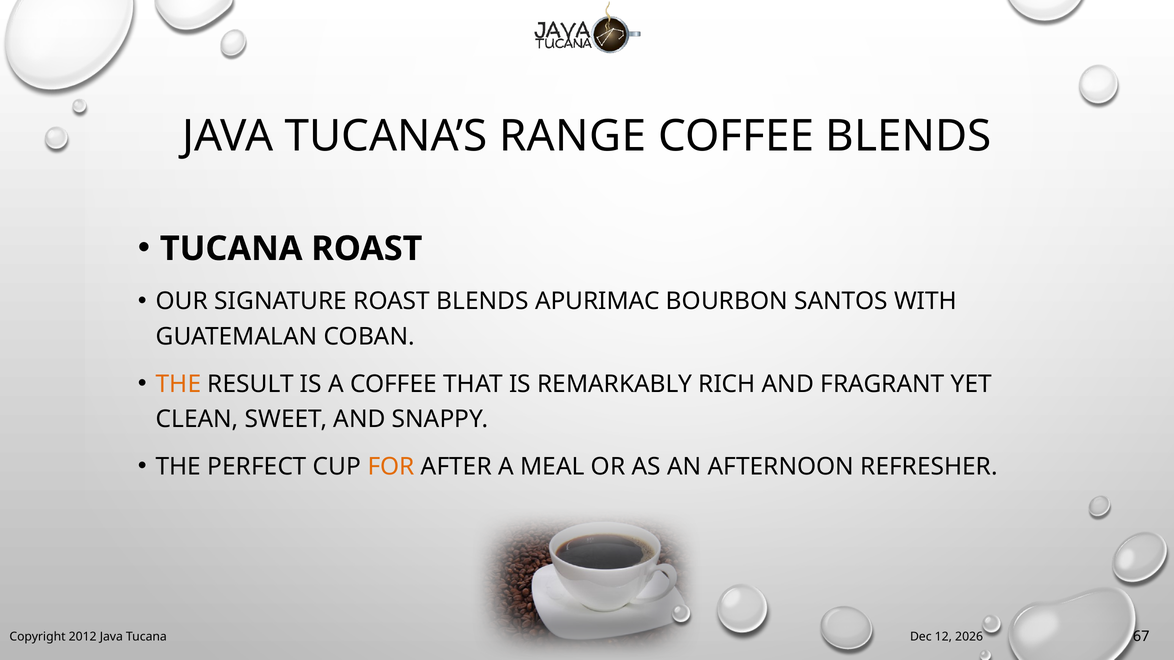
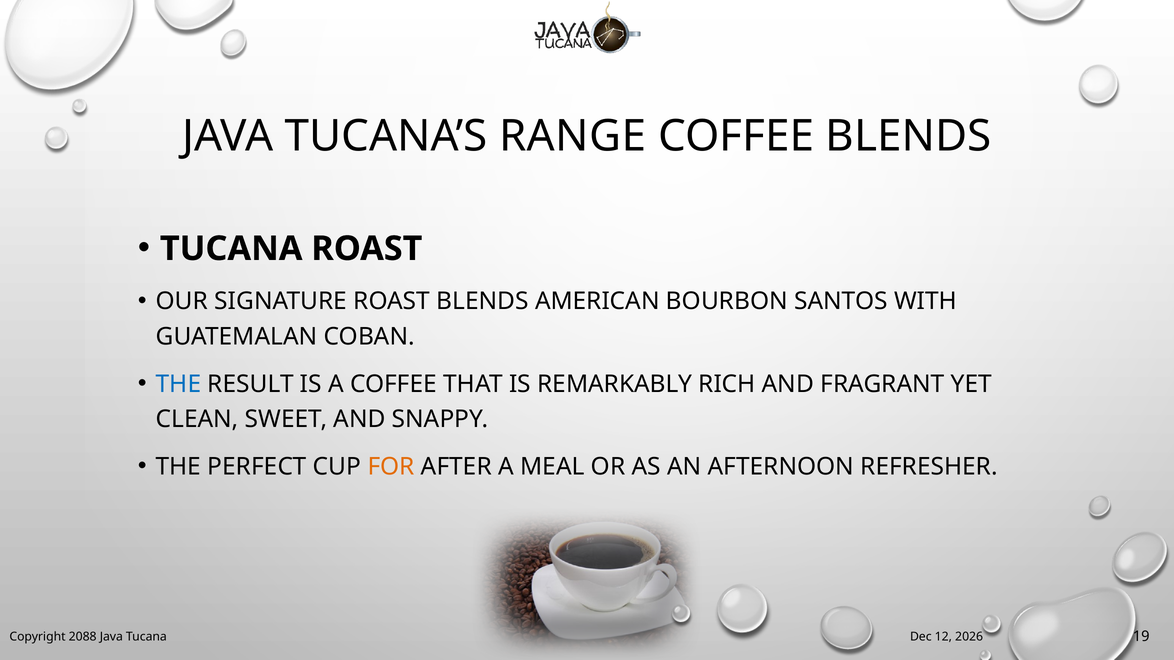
APURIMAC: APURIMAC -> AMERICAN (597, 301)
THE colour: orange -> blue (178, 384)
2012: 2012 -> 2088 (83, 637)
67: 67 -> 19 (1141, 637)
